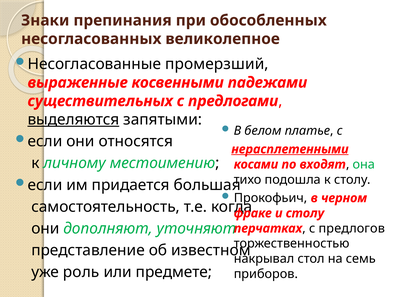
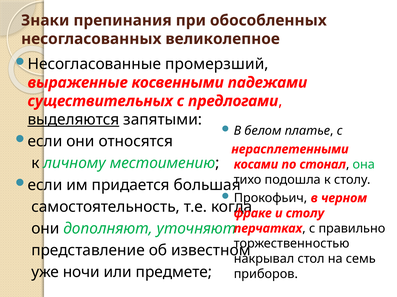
нерасплетенными underline: present -> none (290, 150)
входят: входят -> стонал (323, 165)
предлогов: предлогов -> правильно (352, 229)
роль: роль -> ночи (81, 273)
